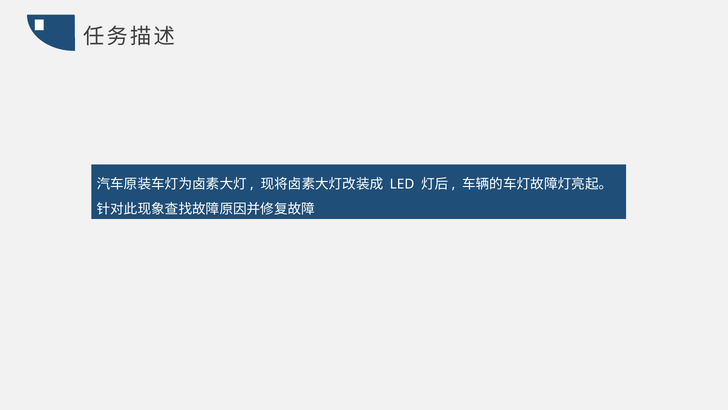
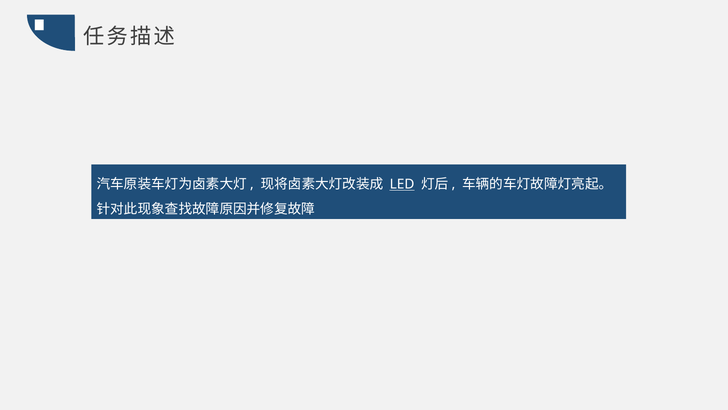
LED underline: none -> present (402, 184)
